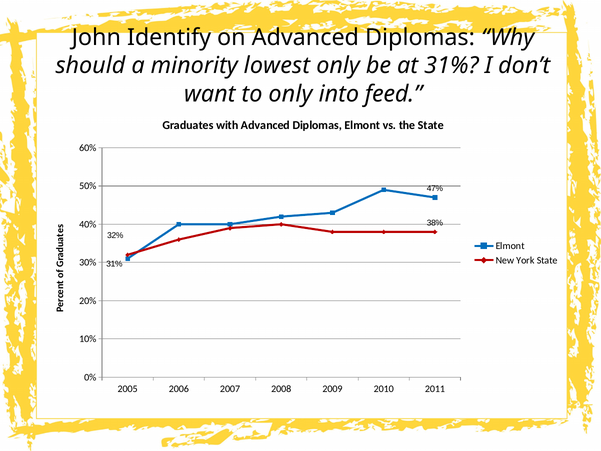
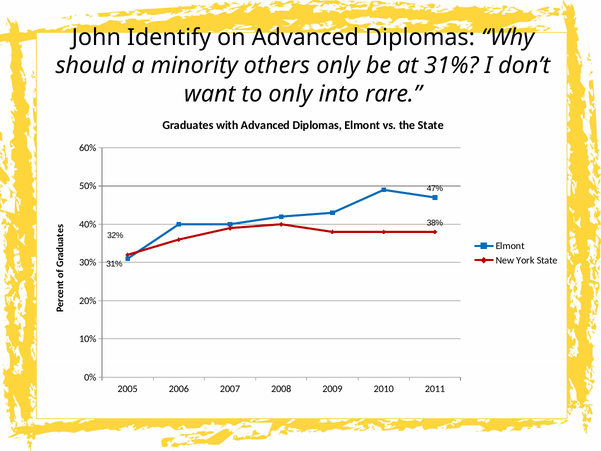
lowest: lowest -> others (277, 66)
feed: feed -> rare (394, 94)
